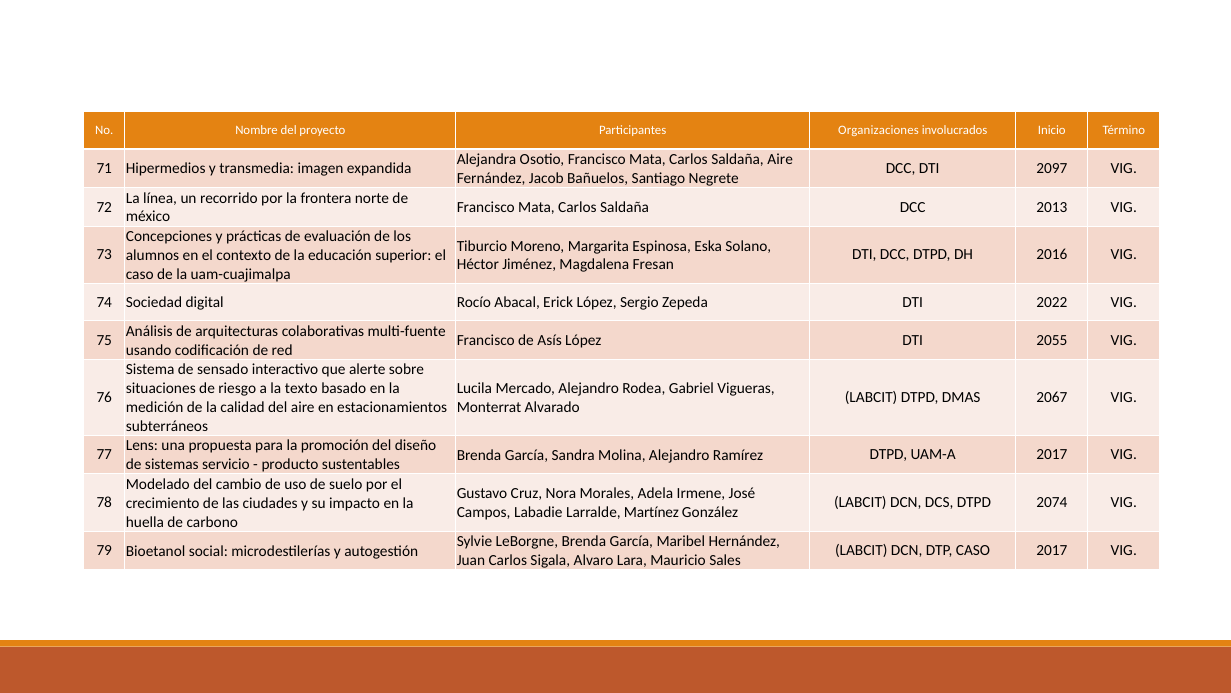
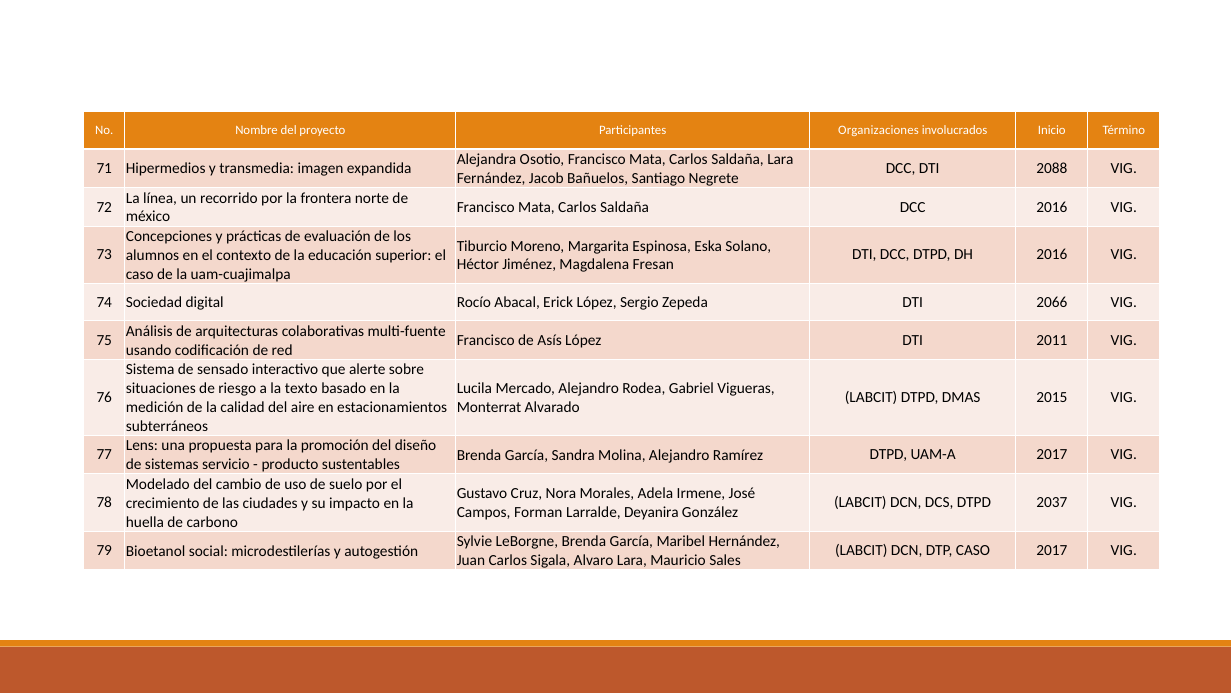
Saldaña Aire: Aire -> Lara (780, 159)
2097: 2097 -> 2088 (1052, 168)
DCC 2013: 2013 -> 2016 (1052, 207)
2022: 2022 -> 2066 (1052, 302)
2055: 2055 -> 2011 (1052, 340)
2067: 2067 -> 2015 (1052, 397)
2074: 2074 -> 2037 (1052, 502)
Labadie: Labadie -> Forman (538, 512)
Martínez: Martínez -> Deyanira (651, 512)
